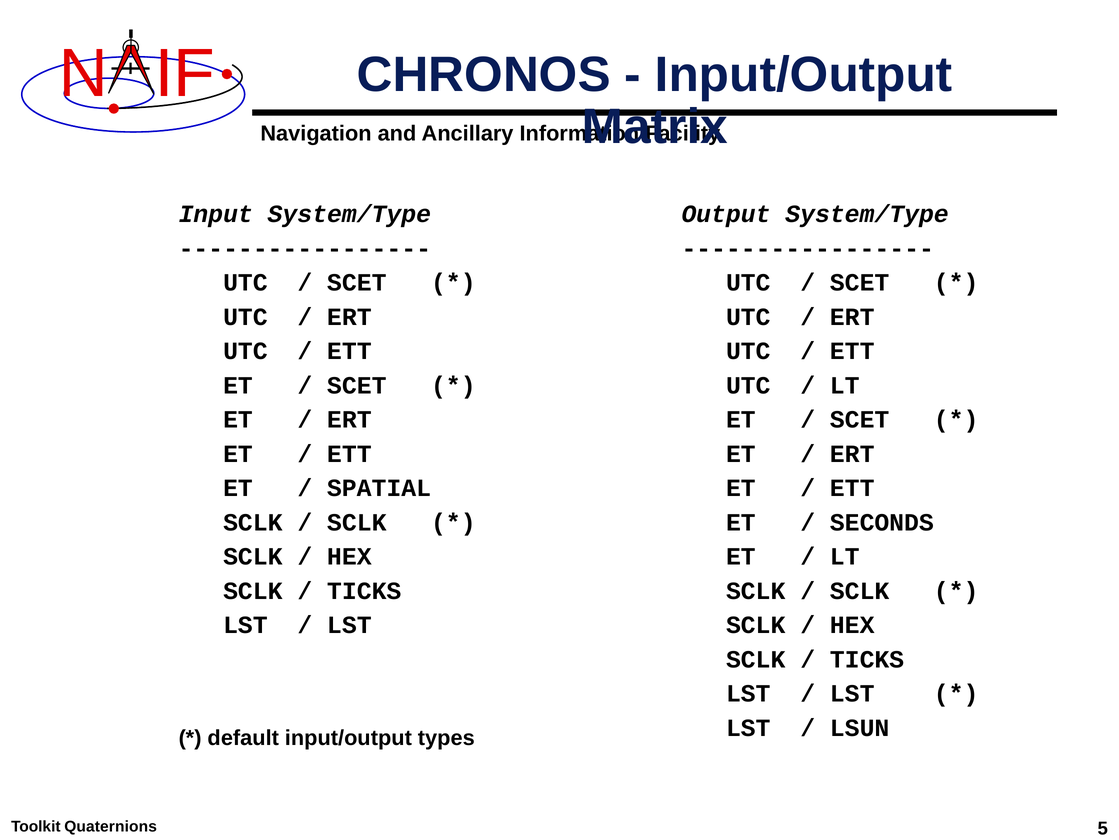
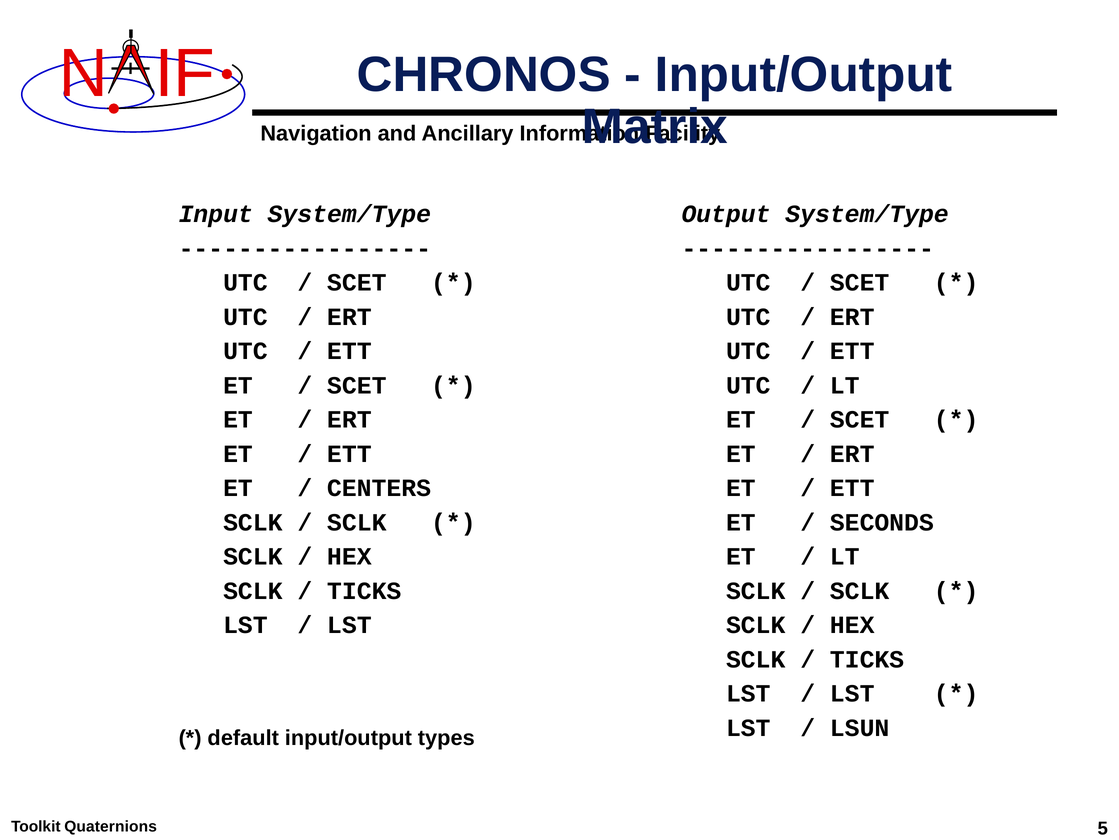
SPATIAL: SPATIAL -> CENTERS (379, 488)
